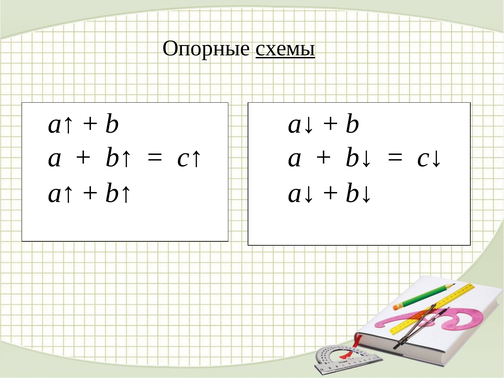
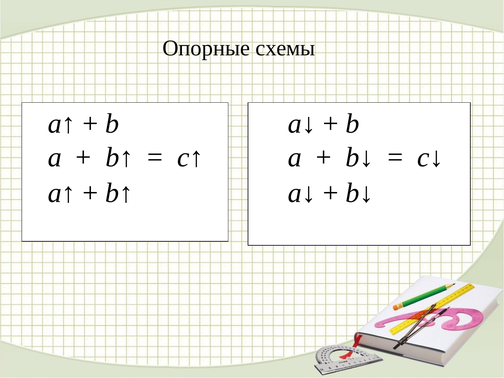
схемы underline: present -> none (285, 48)
